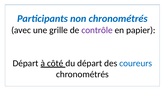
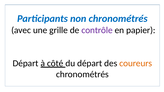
coureurs colour: blue -> orange (136, 63)
